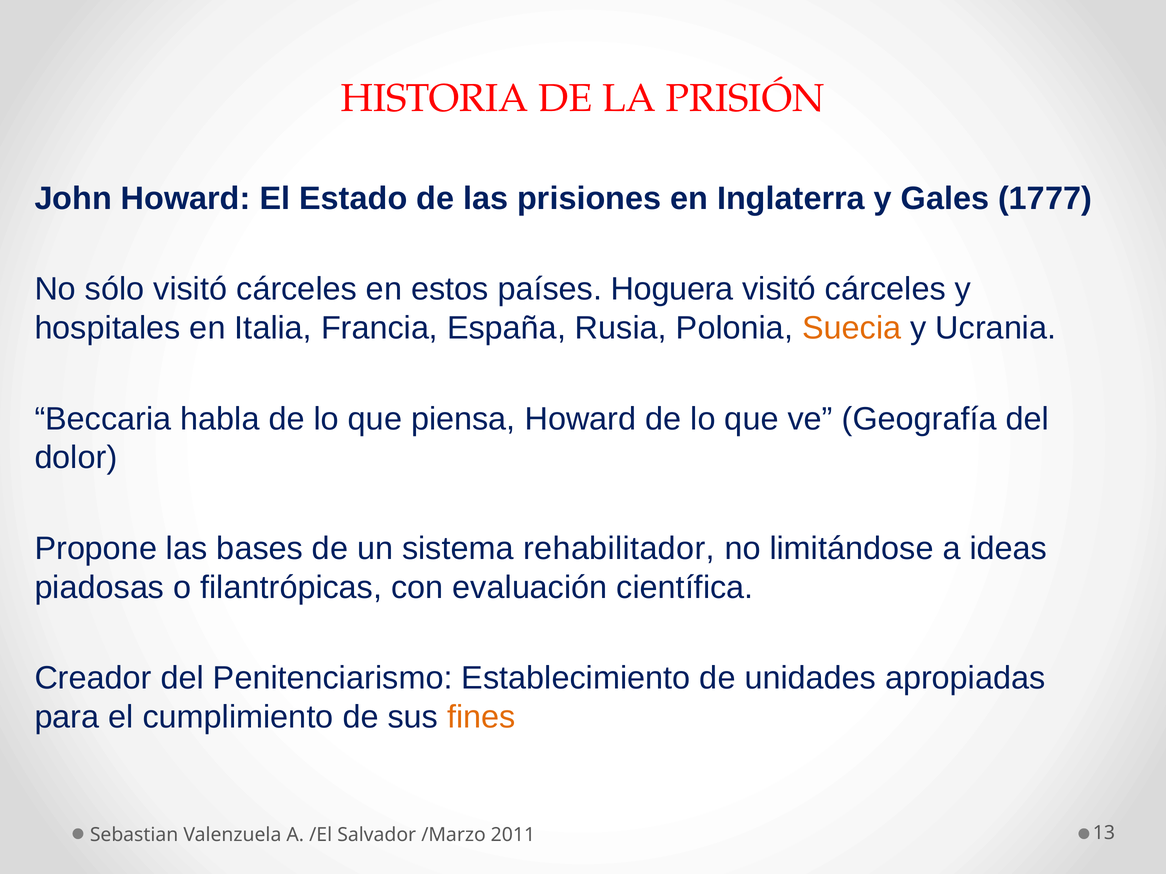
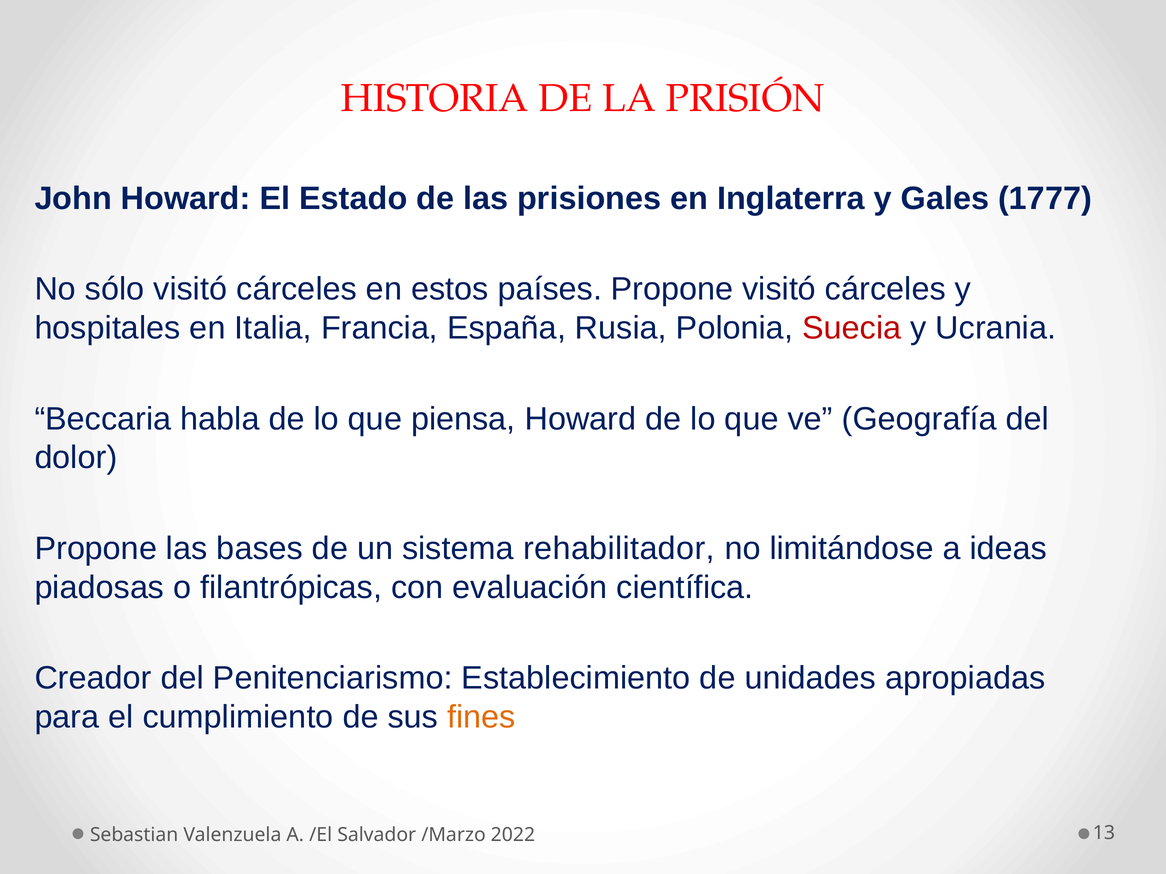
países Hoguera: Hoguera -> Propone (672, 289)
Suecia colour: orange -> red (852, 328)
2011: 2011 -> 2022 (513, 835)
